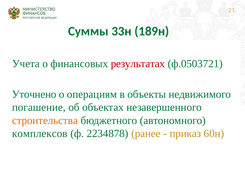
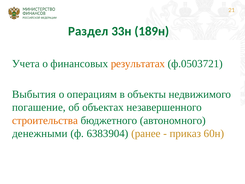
Суммы: Суммы -> Раздел (88, 31)
результатах colour: red -> orange (138, 64)
Уточнено: Уточнено -> Выбытия (34, 94)
комплексов: комплексов -> денежными (40, 133)
2234878: 2234878 -> 6383904 (107, 133)
